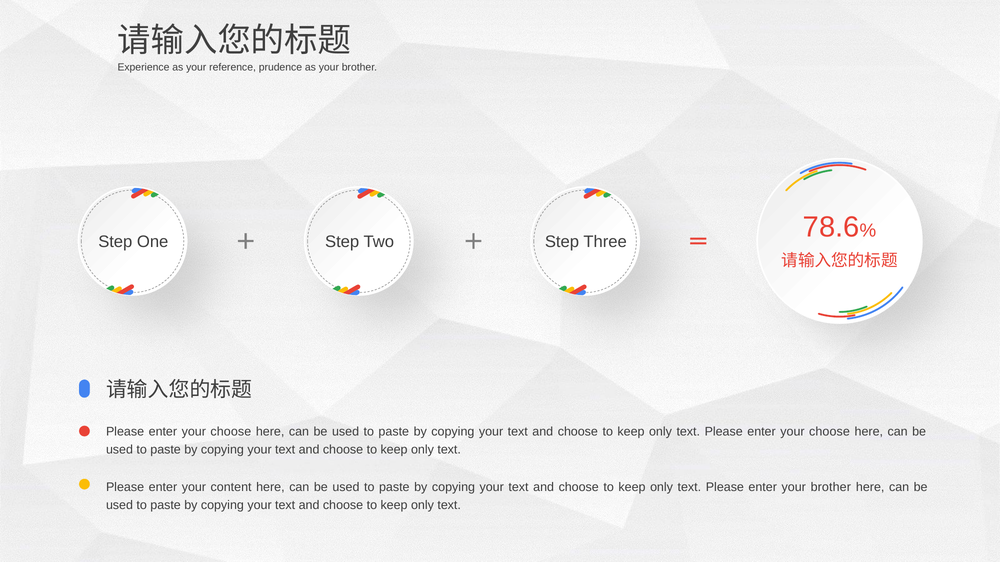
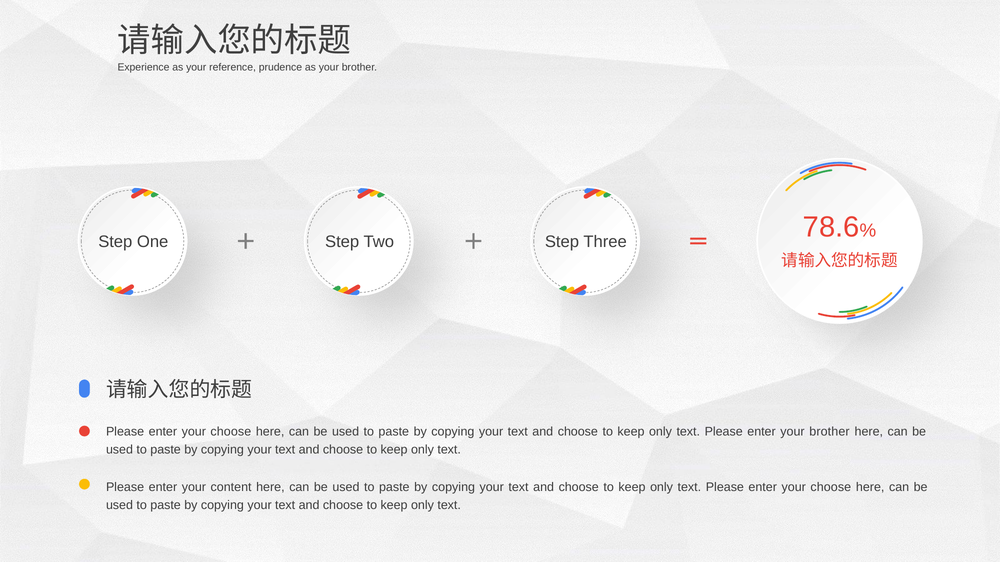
choose: choose -> brother (829, 432)
brother: brother -> choose (831, 487)
